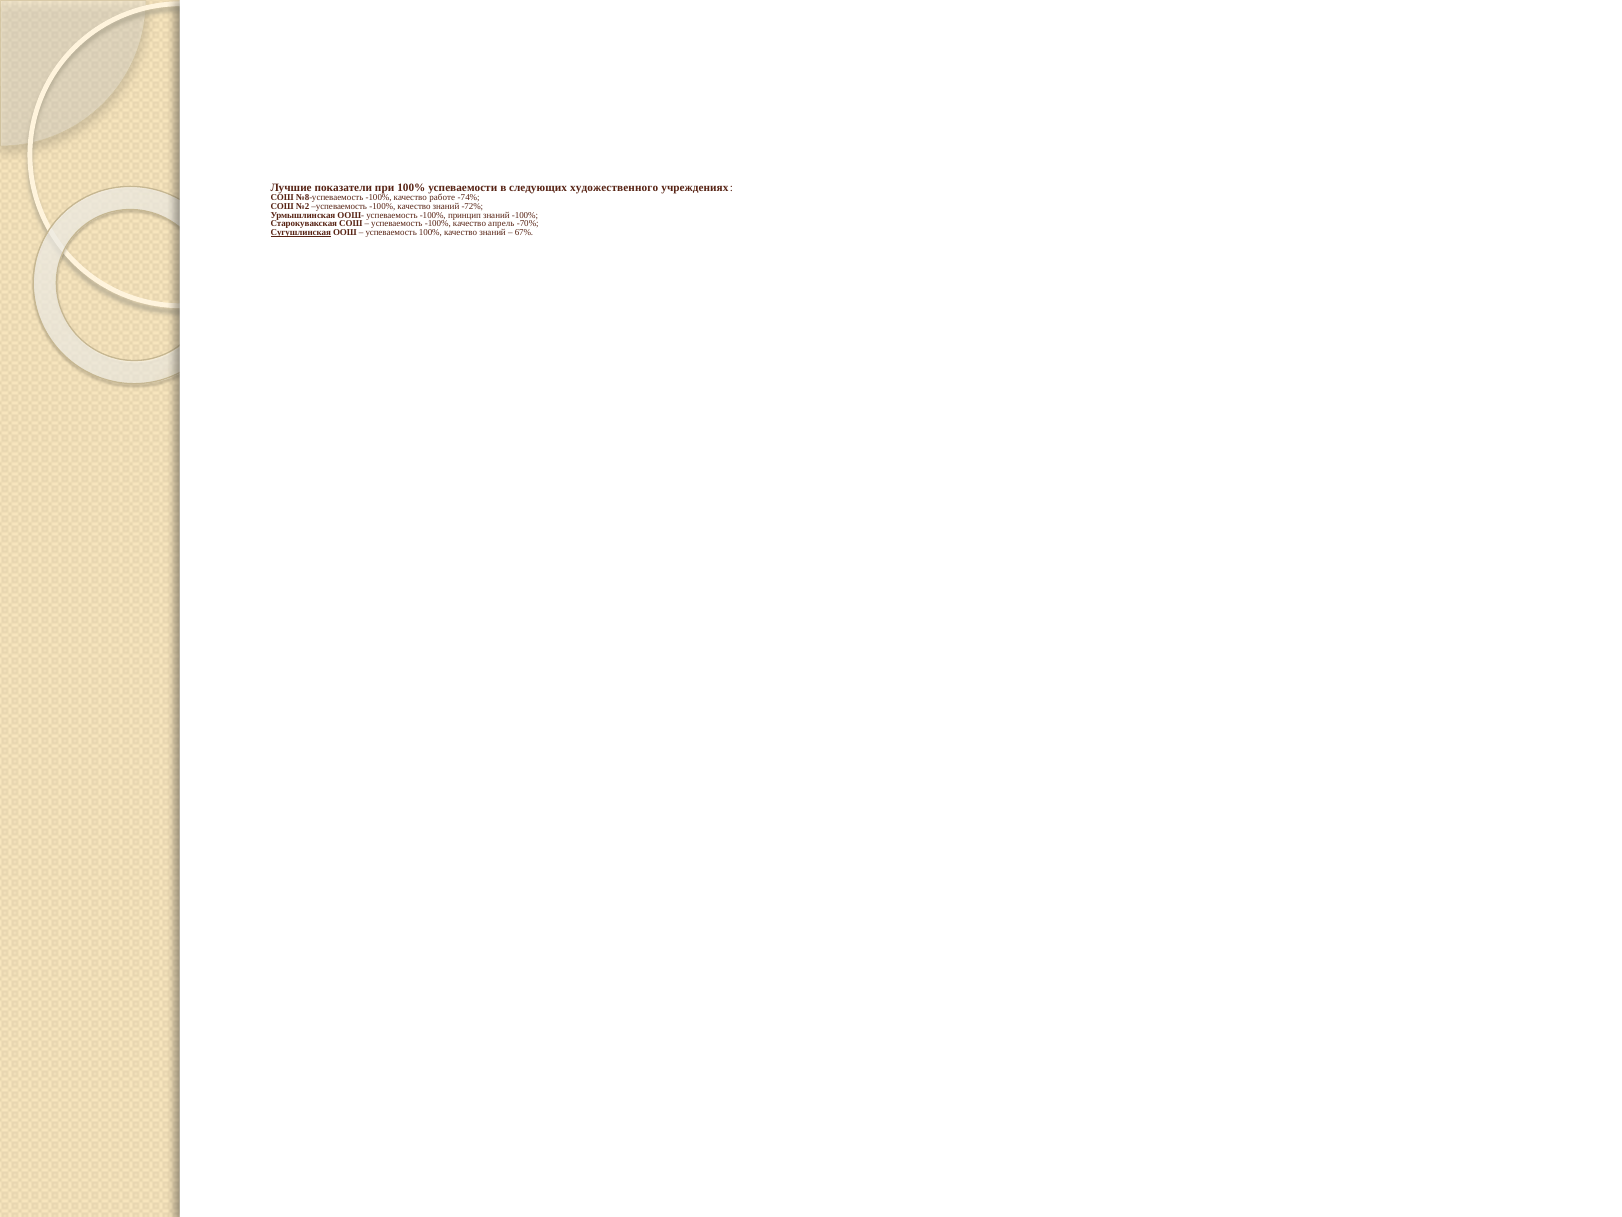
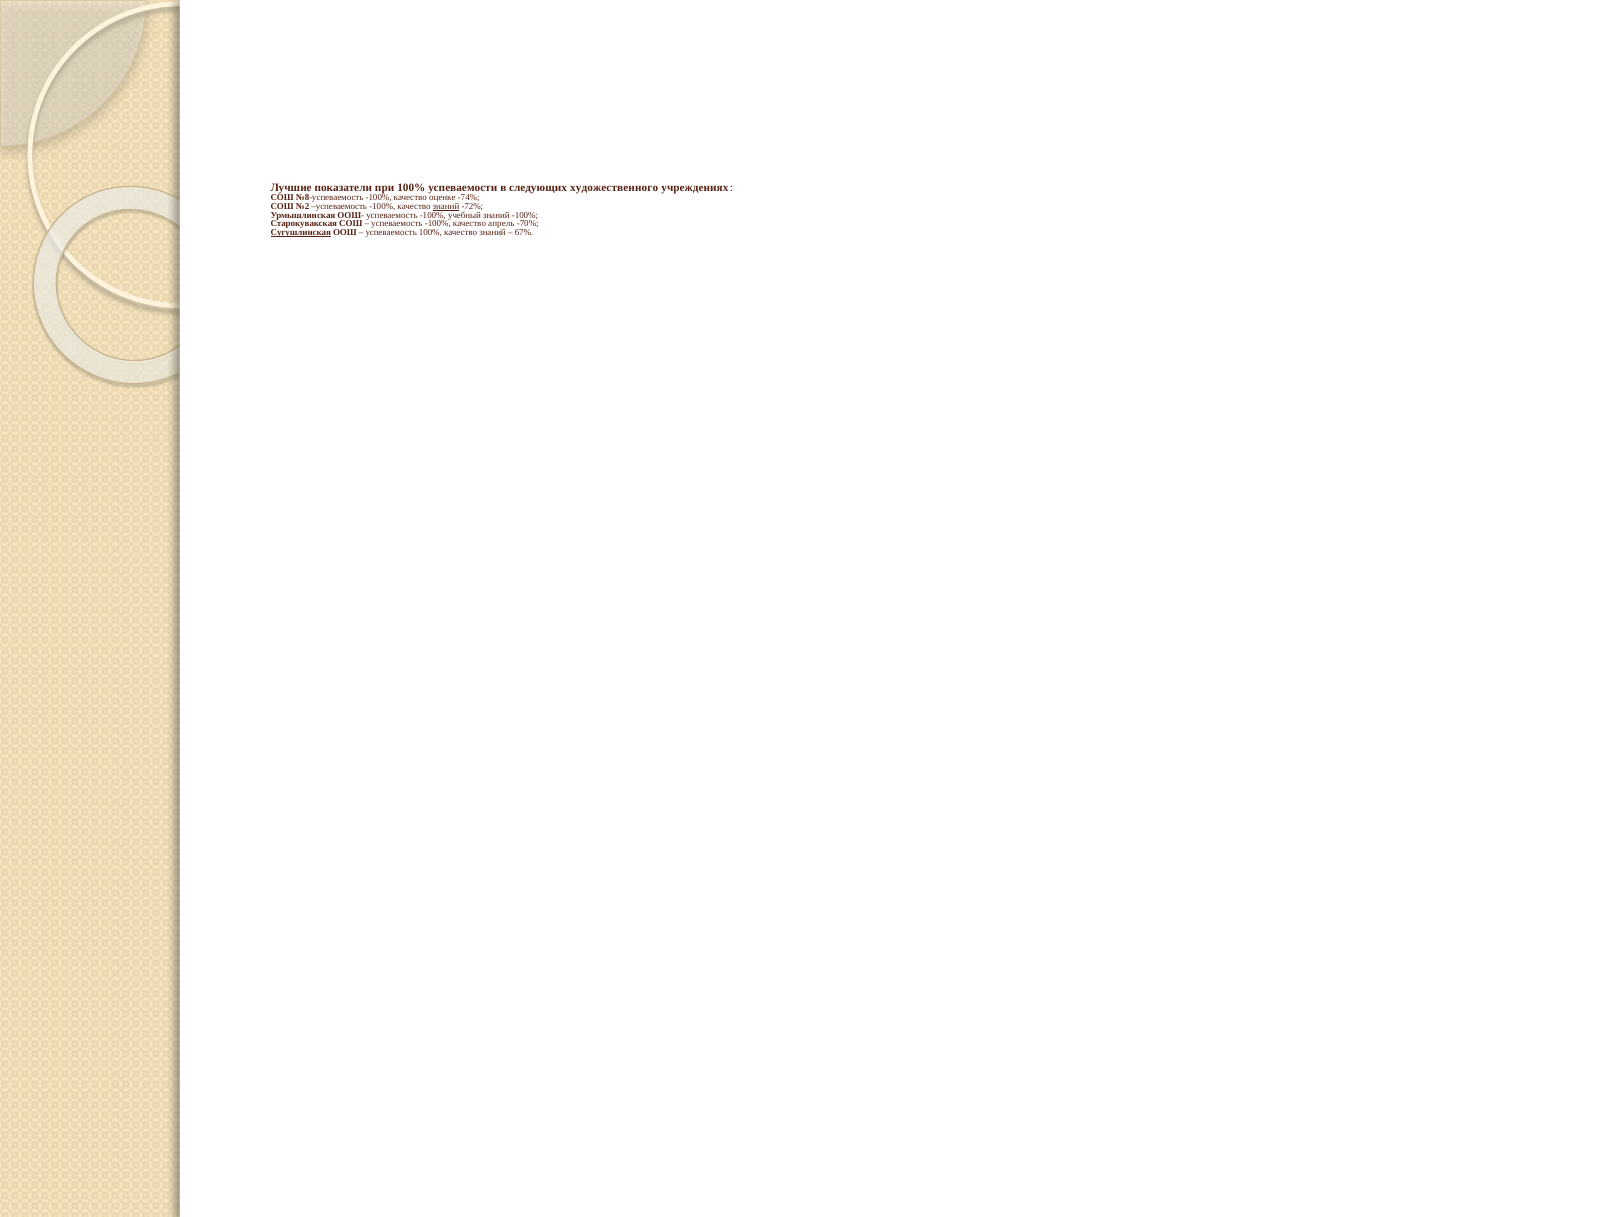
работе: работе -> оценке (442, 197)
знаний underline: none -> present (446, 206)
принцип: принцип -> учебный (465, 215)
